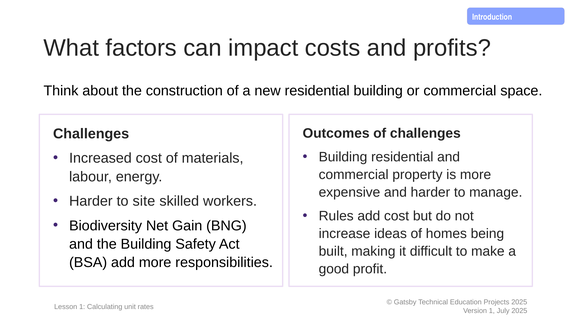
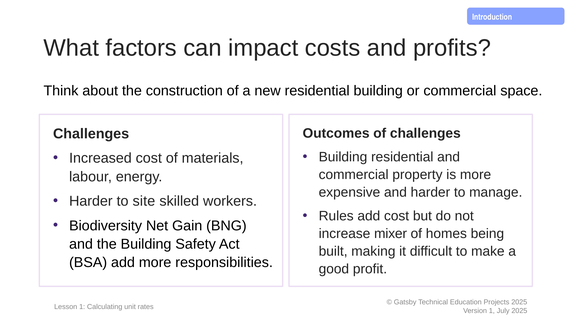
ideas: ideas -> mixer (391, 234)
